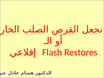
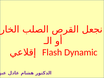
Restores: Restores -> Dynamic (81, 52)
